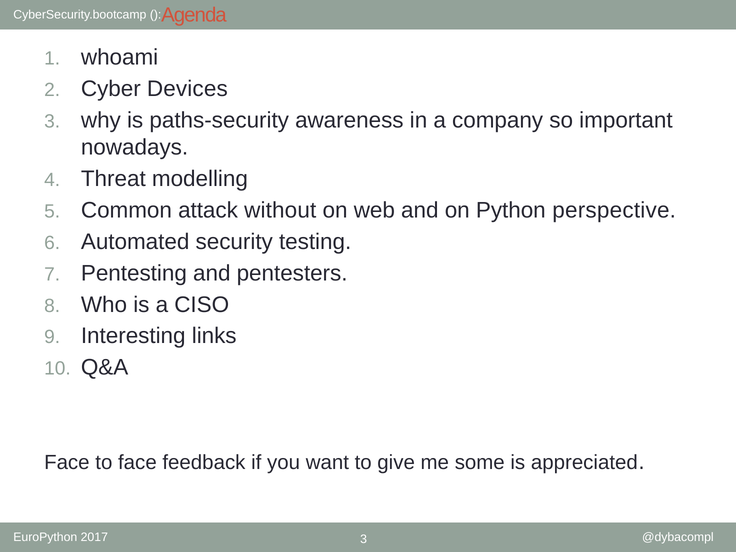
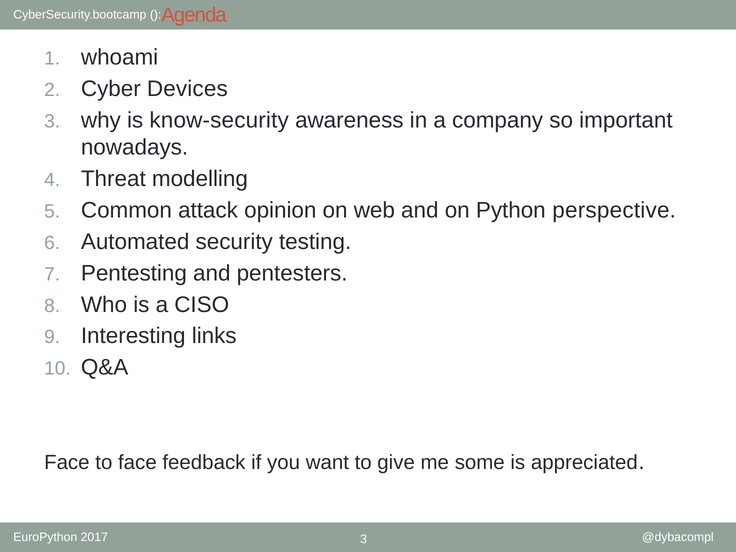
paths-security: paths-security -> know-security (219, 120)
without: without -> opinion (280, 210)
